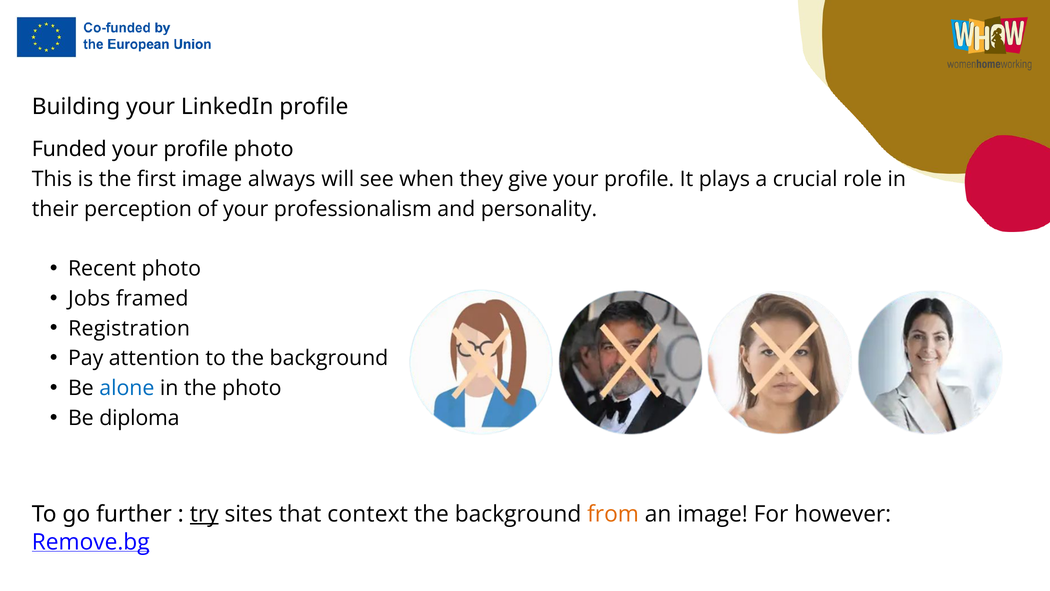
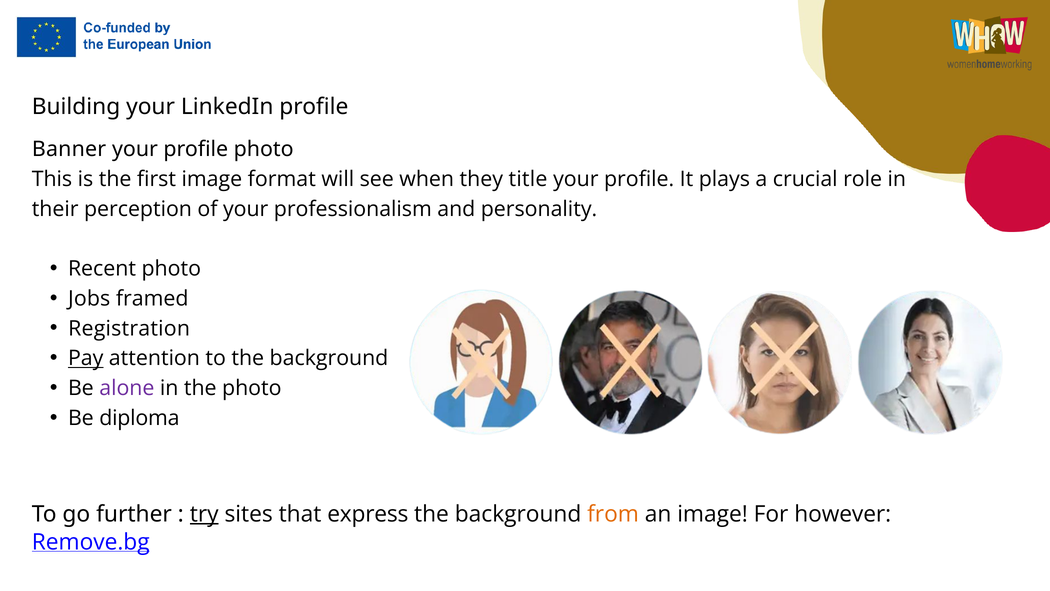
Funded: Funded -> Banner (69, 149)
always: always -> format (282, 179)
give: give -> title (528, 179)
Pay underline: none -> present (86, 358)
alone colour: blue -> purple (127, 388)
context: context -> express (368, 514)
